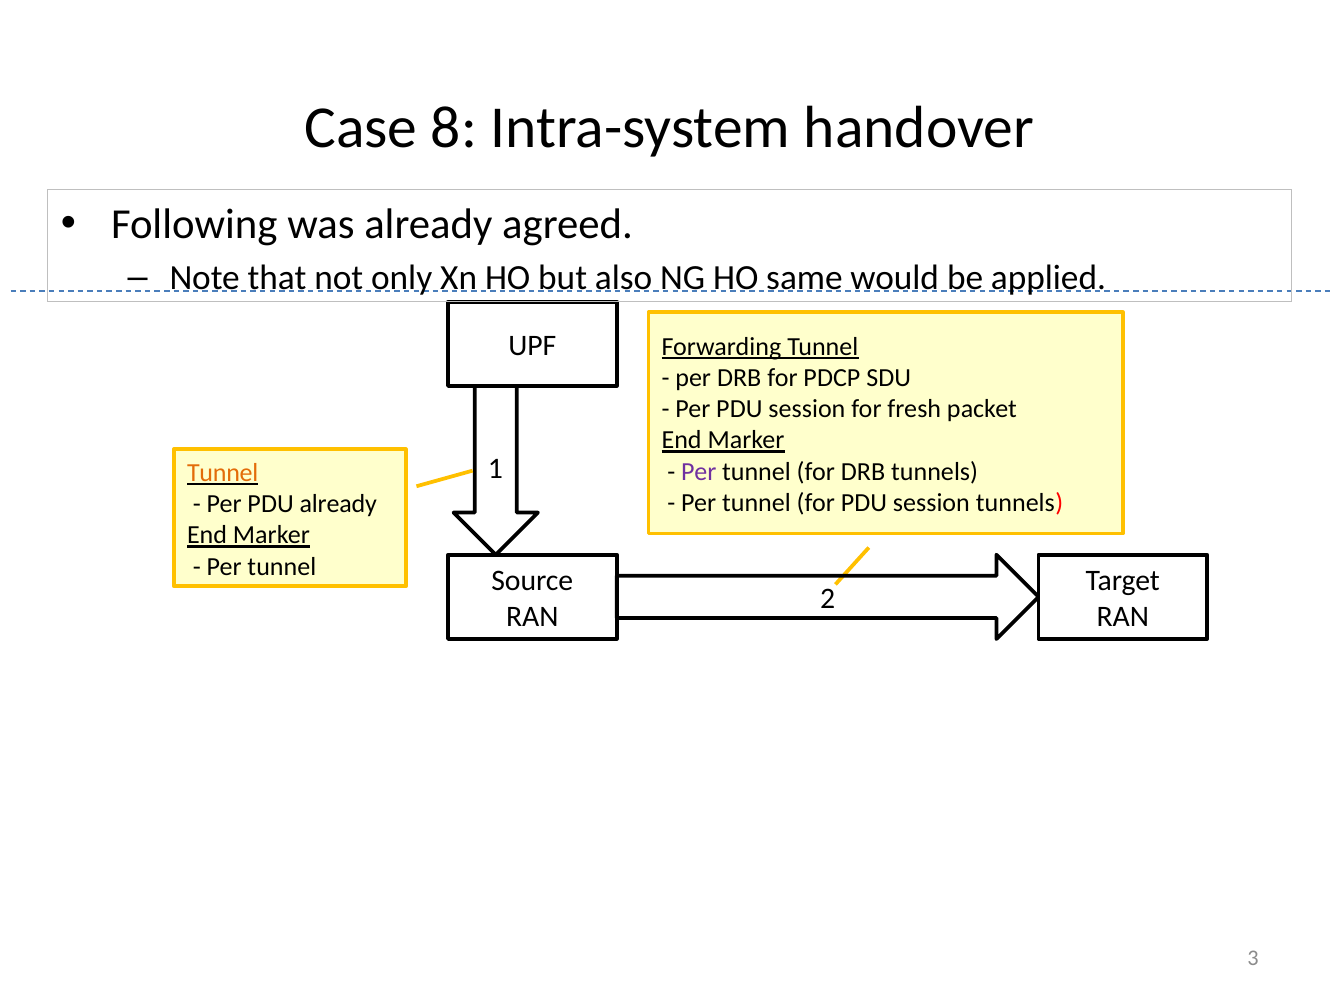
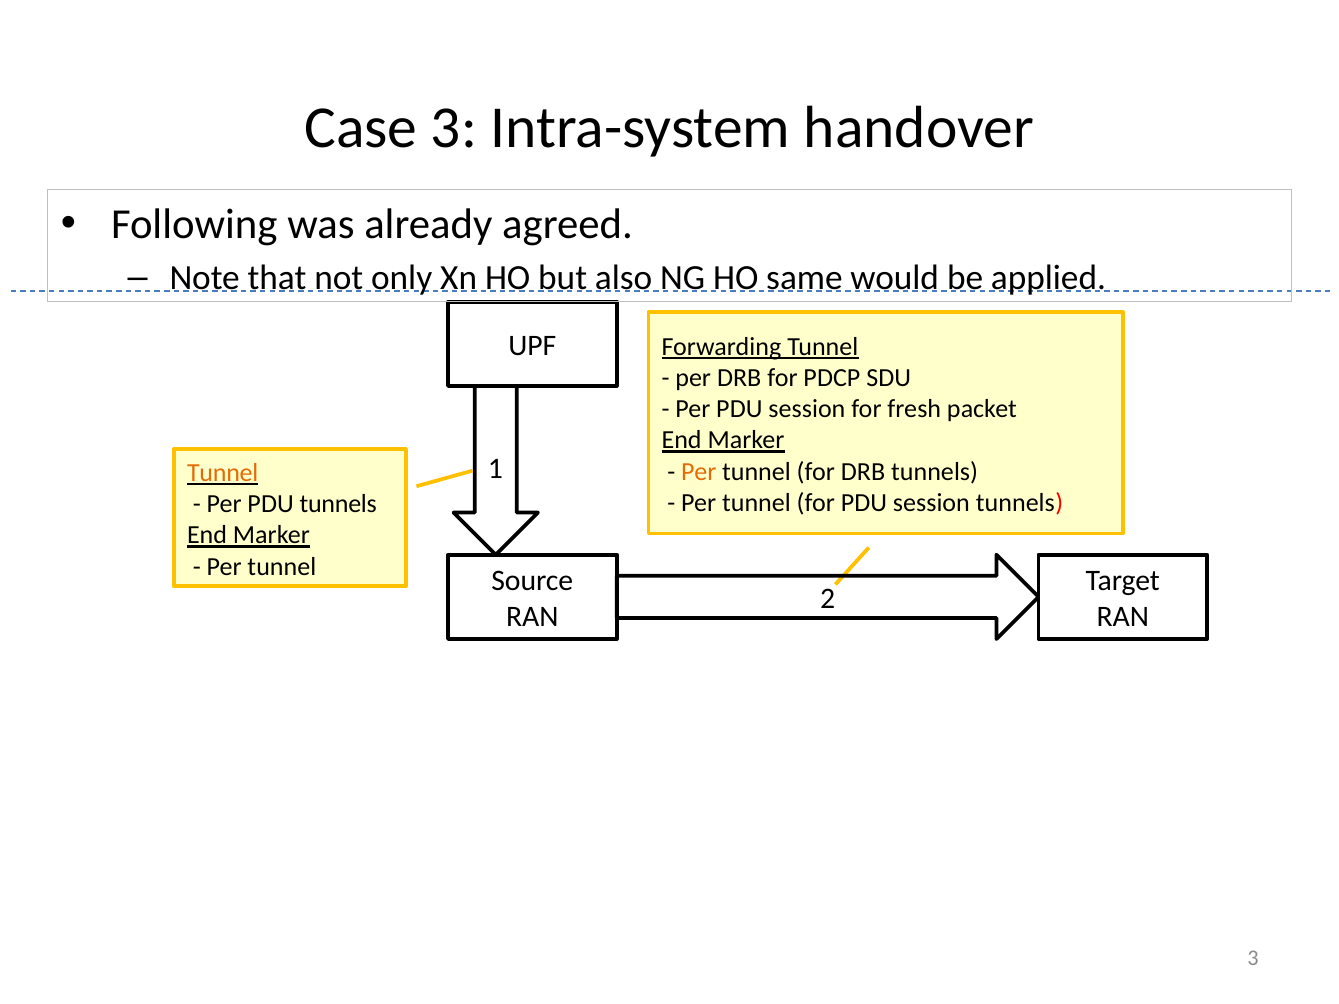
Case 8: 8 -> 3 (454, 128)
Per colour: purple -> orange (699, 472)
PDU already: already -> tunnels (338, 504)
